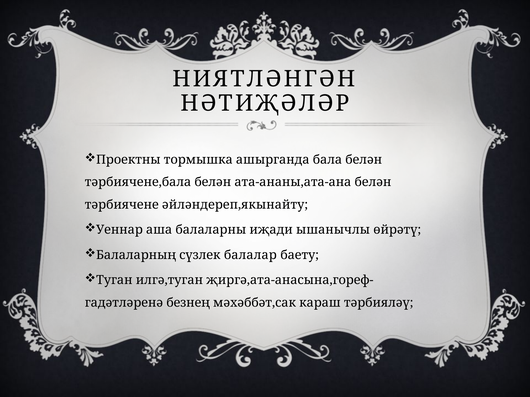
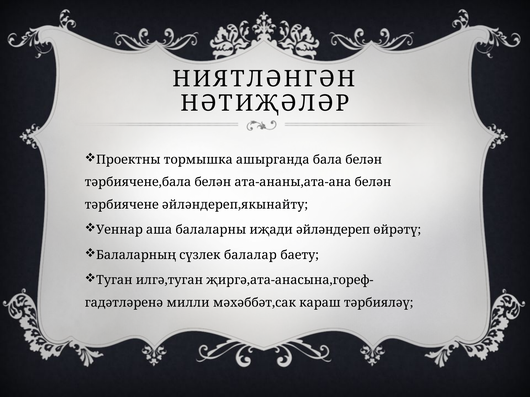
ышанычлы: ышанычлы -> әйләндереп (333, 230)
безнең: безнең -> милли (188, 303)
